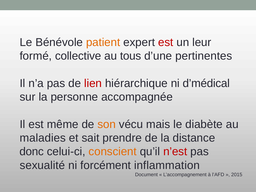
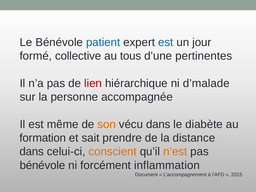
patient colour: orange -> blue (103, 42)
est colour: red -> blue (166, 42)
leur: leur -> jour (202, 42)
d’médical: d’médical -> d’malade (206, 83)
vécu mais: mais -> dans (158, 124)
maladies: maladies -> formation (43, 138)
donc: donc -> dans (32, 152)
n’est colour: red -> orange (175, 152)
sexualité: sexualité -> bénévole (42, 165)
